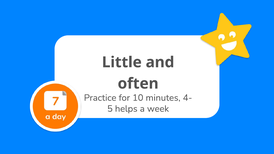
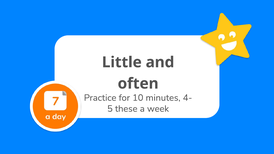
helps: helps -> these (126, 109)
